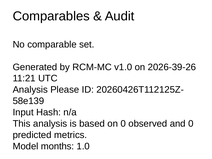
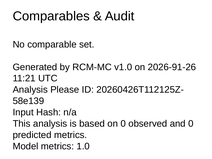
2026-39-26: 2026-39-26 -> 2026-91-26 (172, 67)
Model months: months -> metrics (57, 146)
